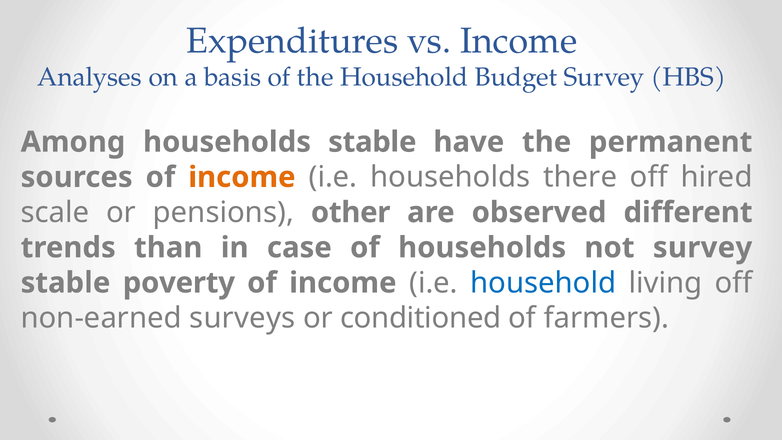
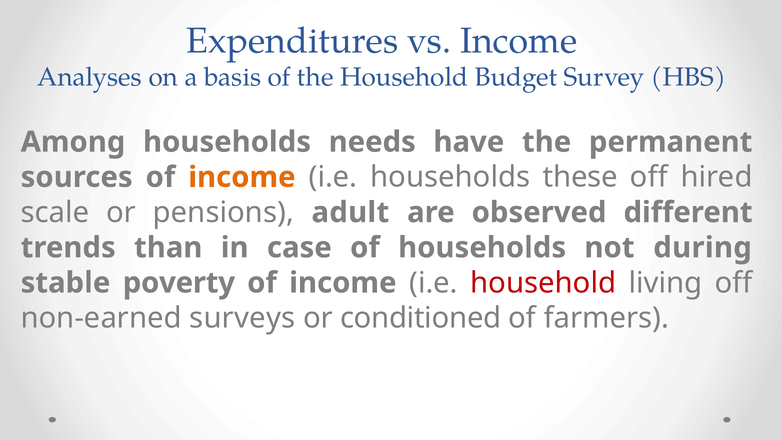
households stable: stable -> needs (372, 142)
there: there -> these (580, 177)
other: other -> adult (350, 212)
not survey: survey -> during (703, 248)
household colour: blue -> red (543, 283)
